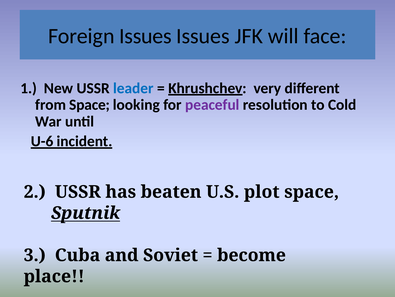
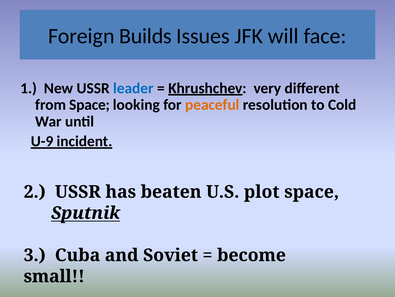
Foreign Issues: Issues -> Builds (145, 36)
peaceful colour: purple -> orange (212, 105)
U-6: U-6 -> U-9 (42, 141)
place: place -> small (54, 276)
